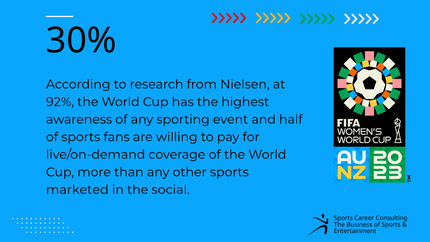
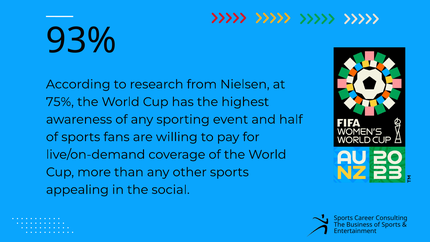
30%: 30% -> 93% (81, 41)
92%: 92% -> 75% (60, 102)
marketed: marketed -> appealing (77, 190)
